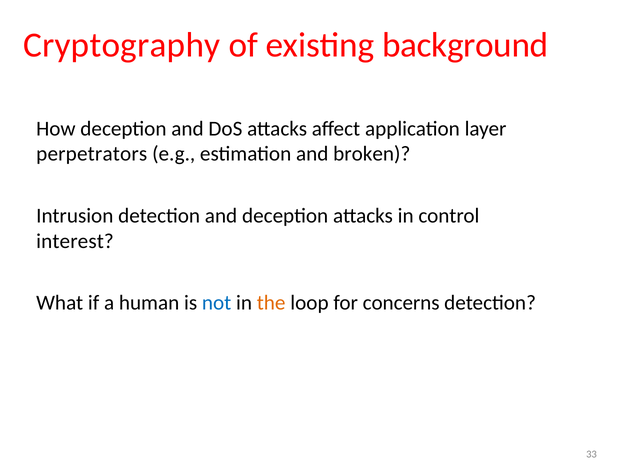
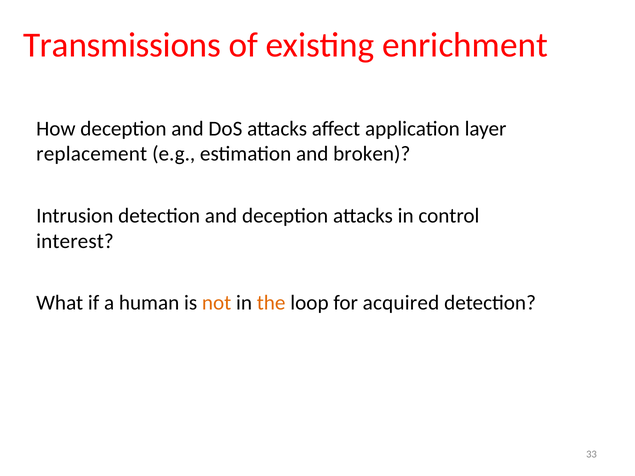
Cryptography: Cryptography -> Transmissions (122, 45)
background: background -> enrichment (465, 45)
perpetrators: perpetrators -> replacement (92, 154)
not colour: blue -> orange (217, 303)
concerns: concerns -> acquired (401, 303)
